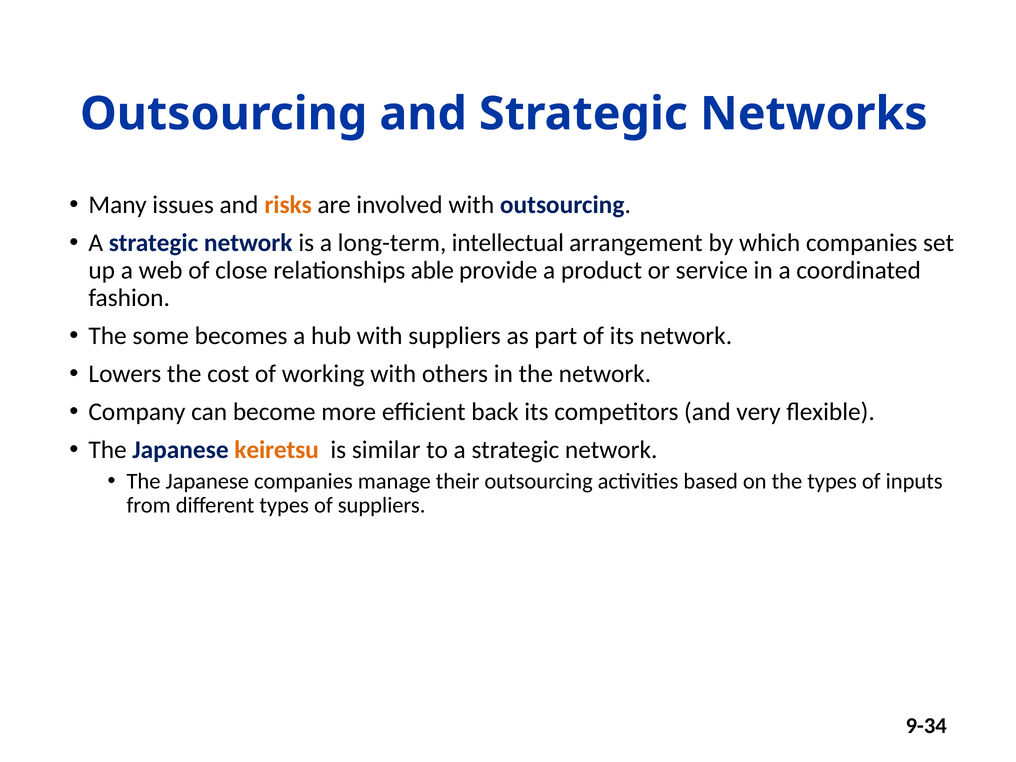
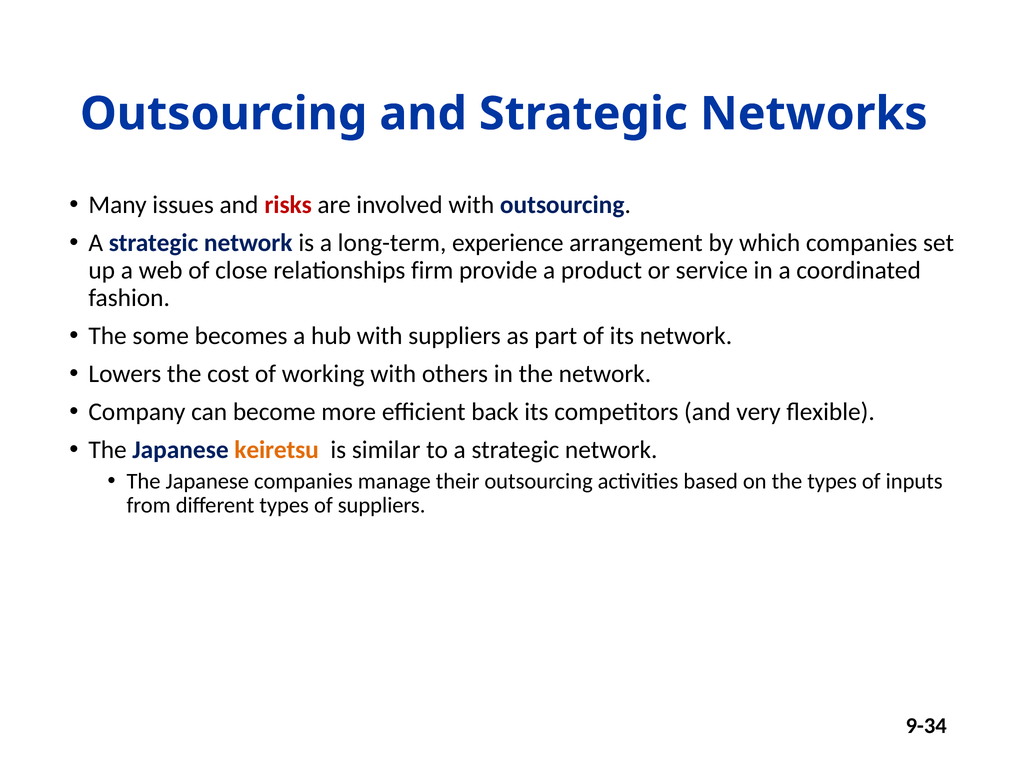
risks colour: orange -> red (288, 205)
intellectual: intellectual -> experience (508, 243)
able: able -> firm (432, 270)
